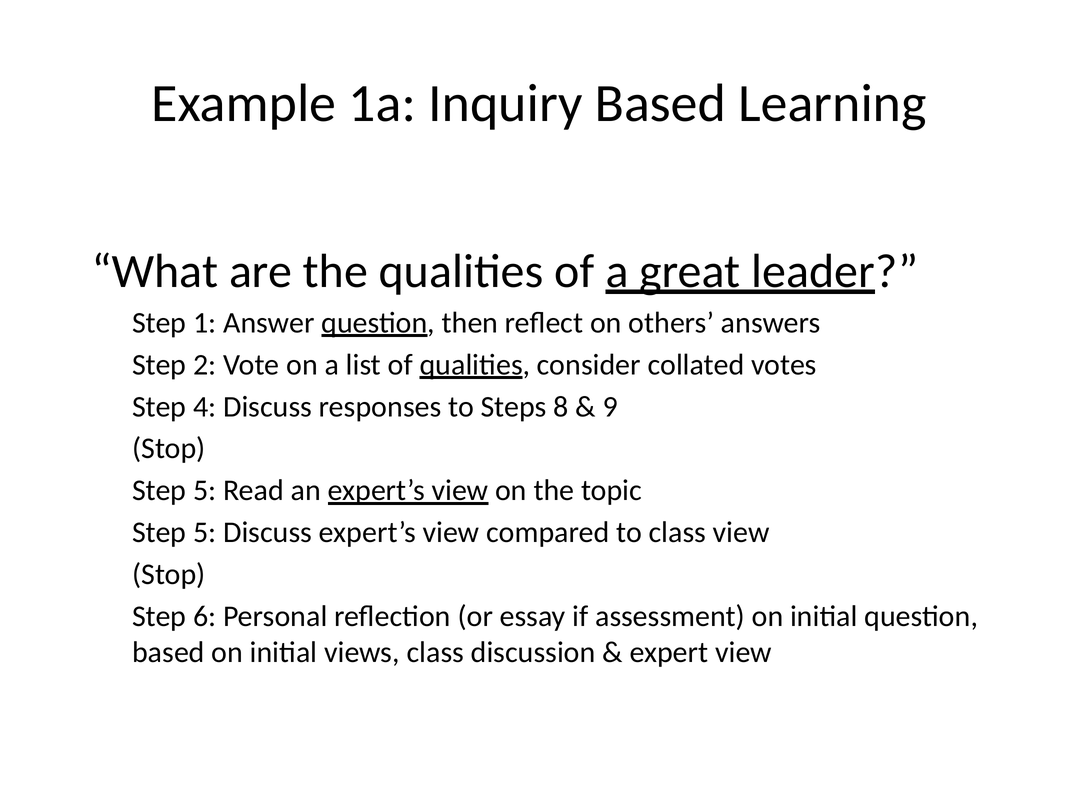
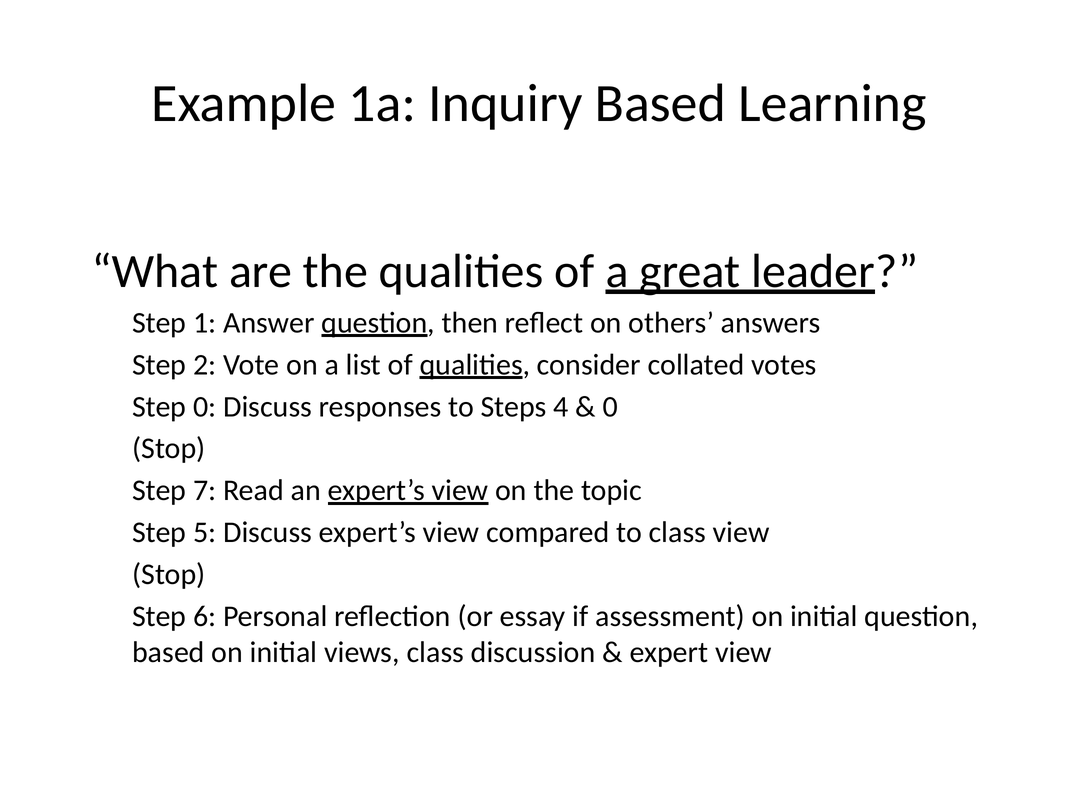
Step 4: 4 -> 0 (205, 407)
8: 8 -> 4 (561, 407)
9: 9 -> 0 (610, 407)
5: 5 -> 7 (205, 491)
